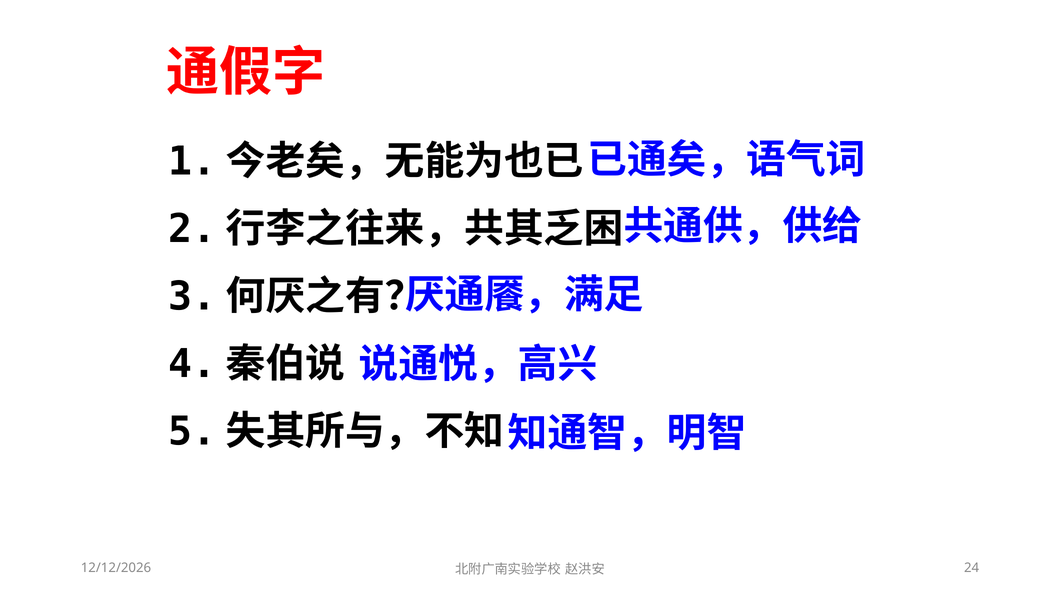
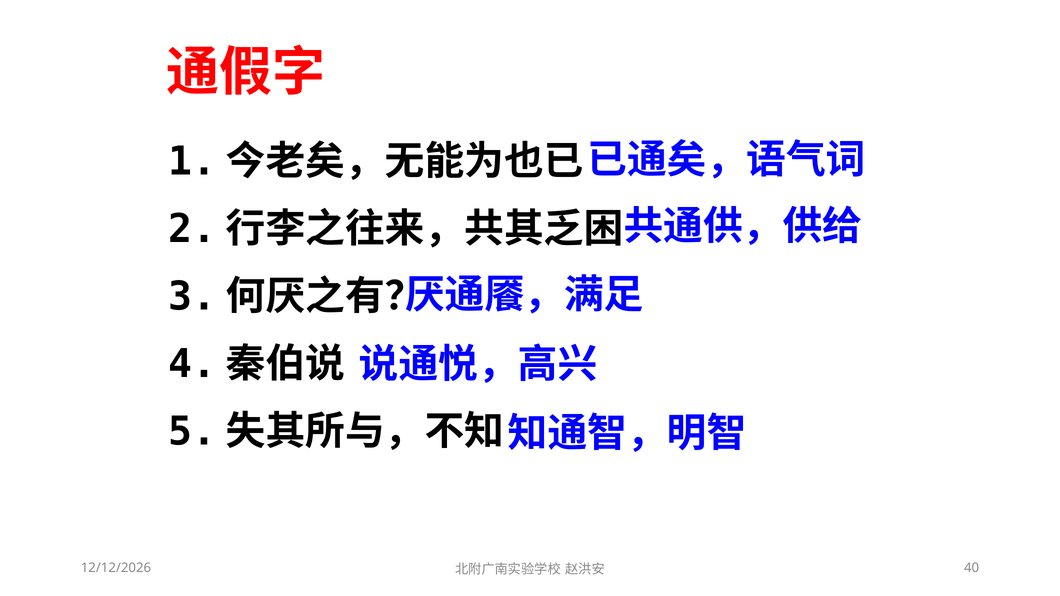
24: 24 -> 40 (972, 568)
